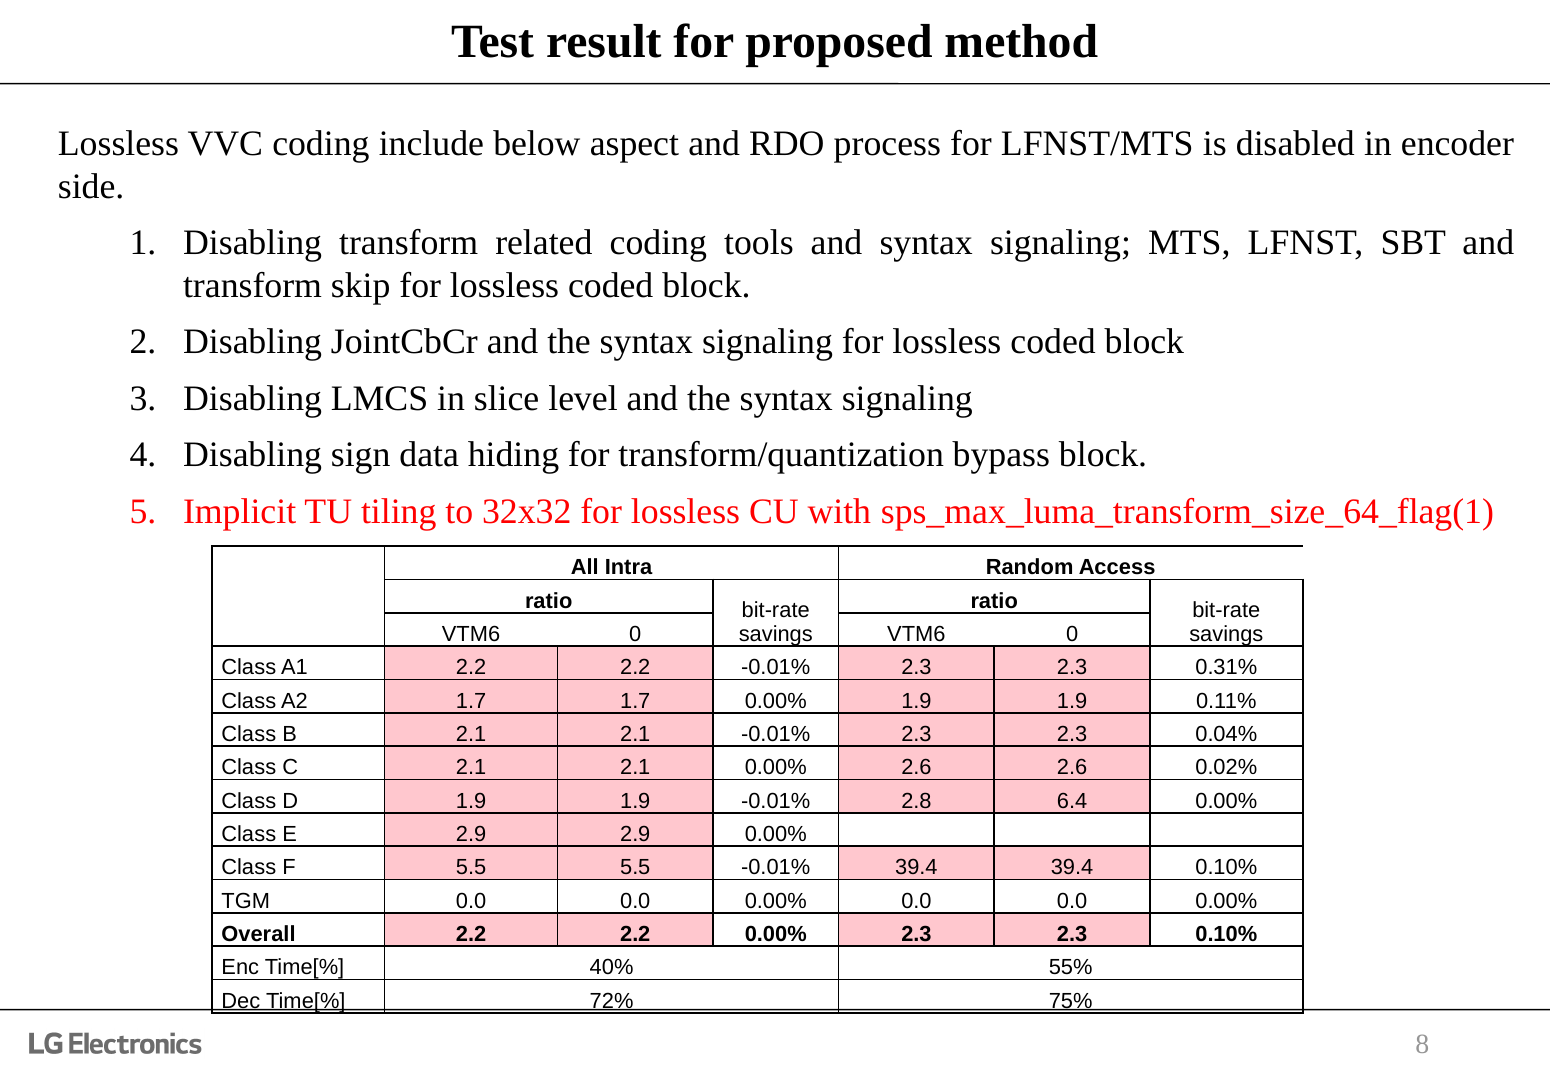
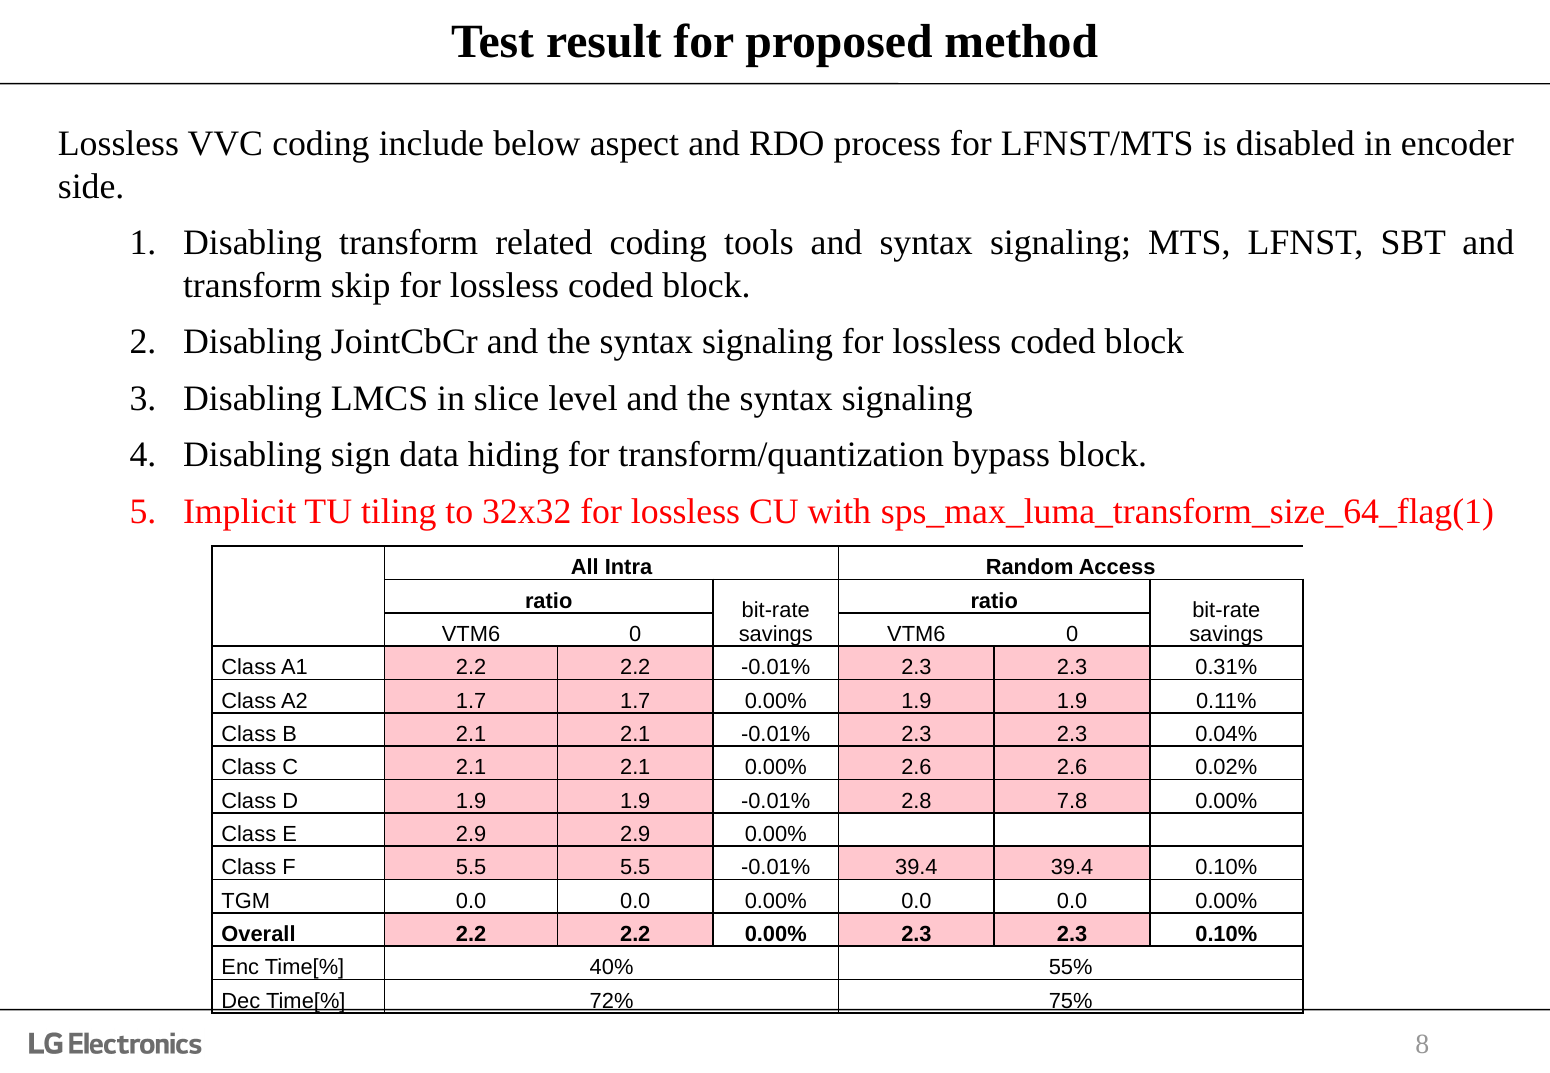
6.4: 6.4 -> 7.8 (1072, 801)
